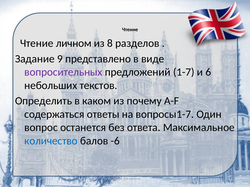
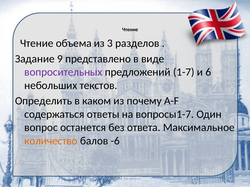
личном: личном -> объема (74, 43)
8: 8 -> 3 (110, 43)
количество colour: blue -> orange (51, 141)
